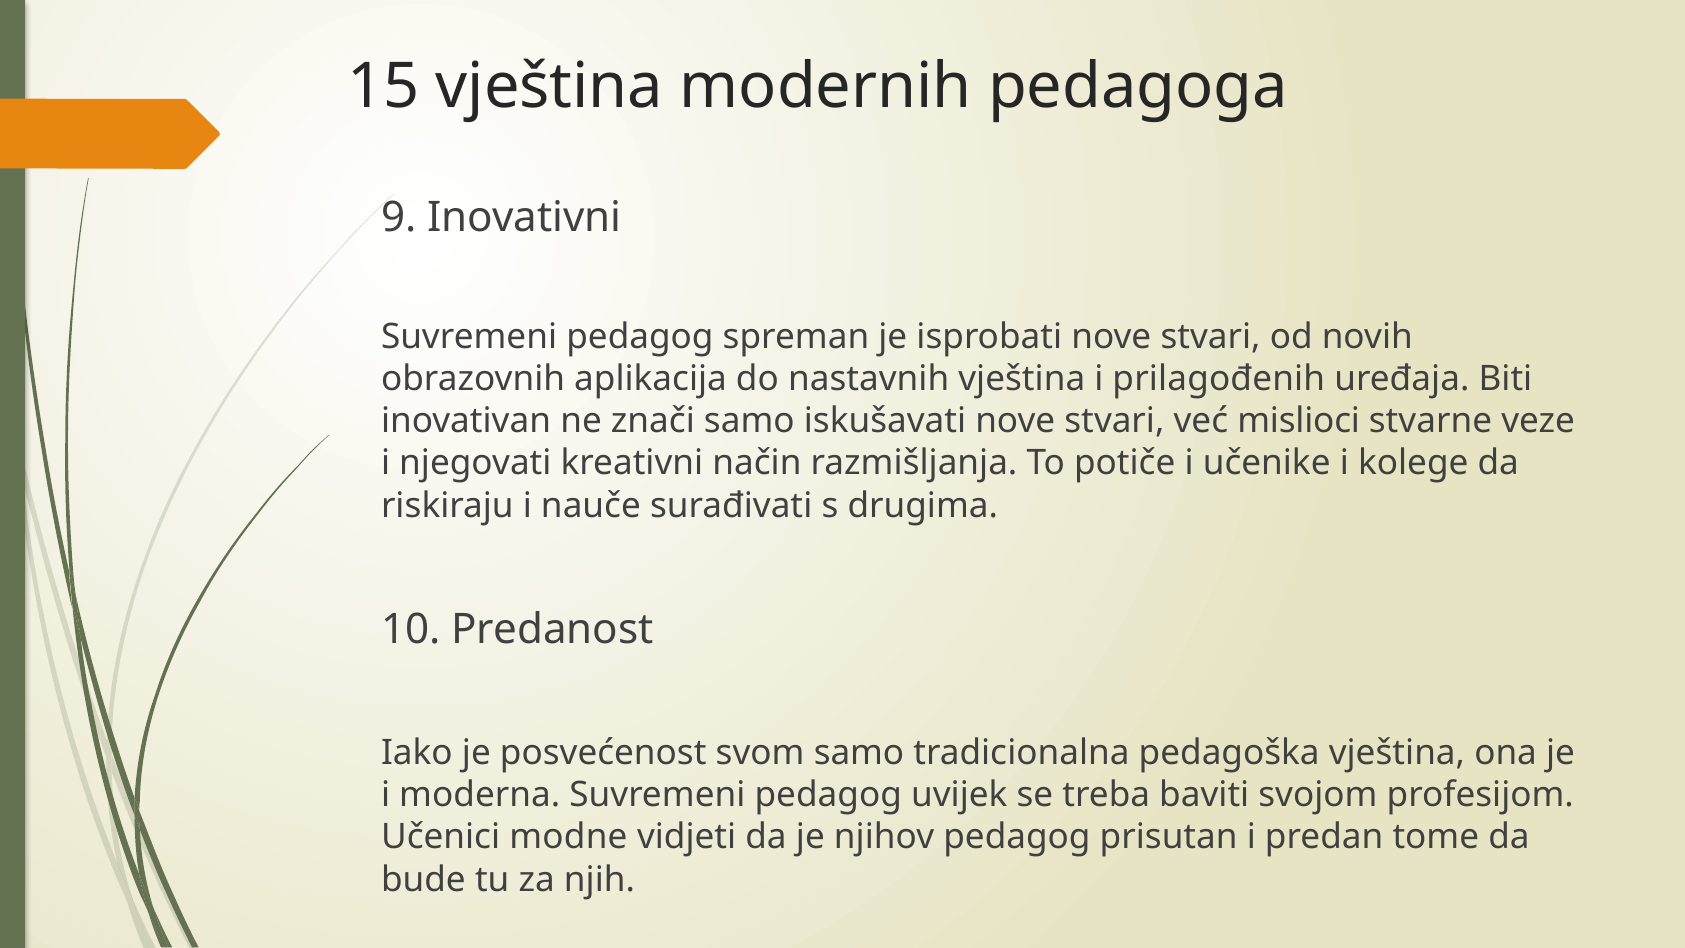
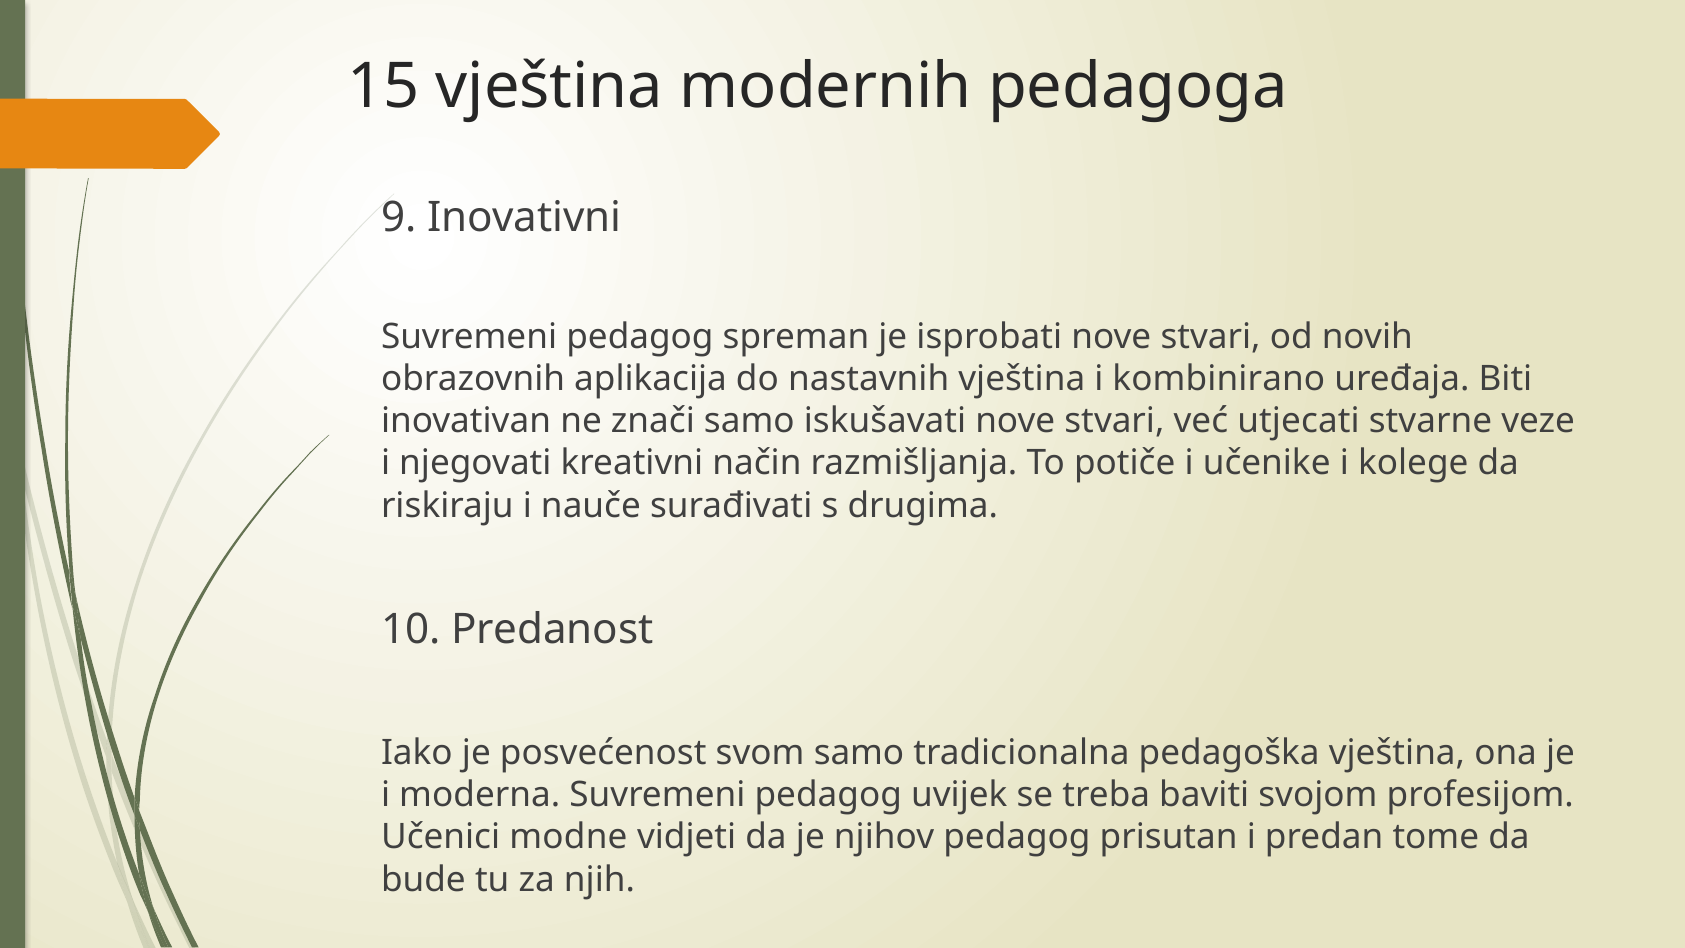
prilagođenih: prilagođenih -> kombinirano (1219, 379)
mislioci: mislioci -> utjecati (1299, 421)
